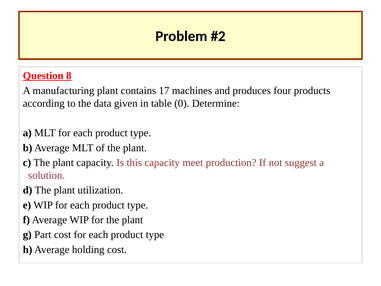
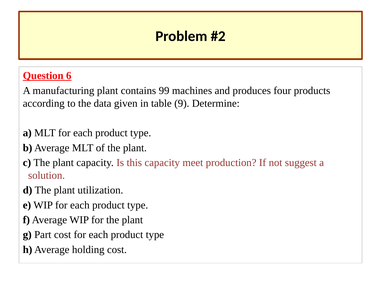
8: 8 -> 6 (69, 76)
17: 17 -> 99 (164, 90)
0: 0 -> 9 (182, 103)
